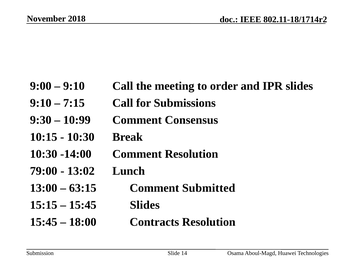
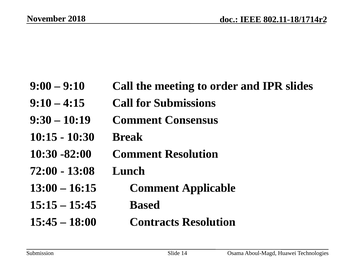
7:15: 7:15 -> 4:15 (74, 103)
10:99: 10:99 -> 10:19 (77, 120)
-14:00: -14:00 -> -82:00 (76, 154)
79:00: 79:00 -> 72:00 (44, 171)
13:02: 13:02 -> 13:08 (81, 171)
63:15: 63:15 -> 16:15 (83, 188)
Submitted: Submitted -> Applicable (209, 188)
15:45 Slides: Slides -> Based (145, 205)
